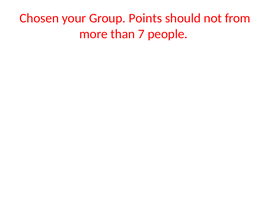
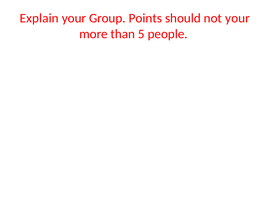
Chosen: Chosen -> Explain (39, 18)
not from: from -> your (237, 18)
7: 7 -> 5 (141, 34)
